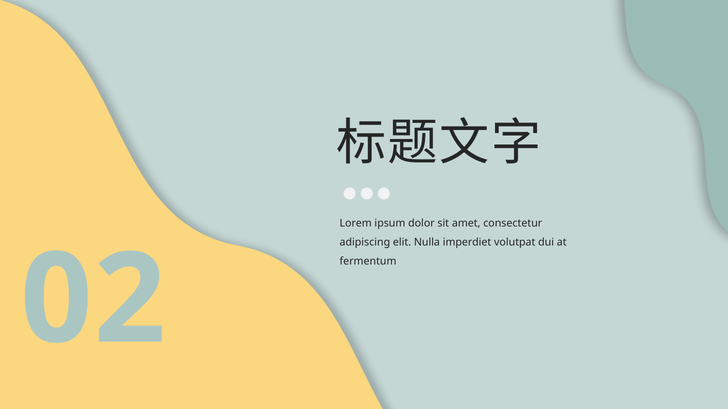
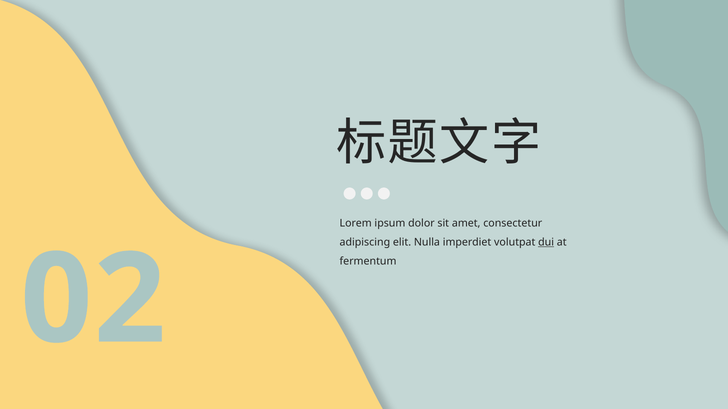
dui underline: none -> present (546, 243)
